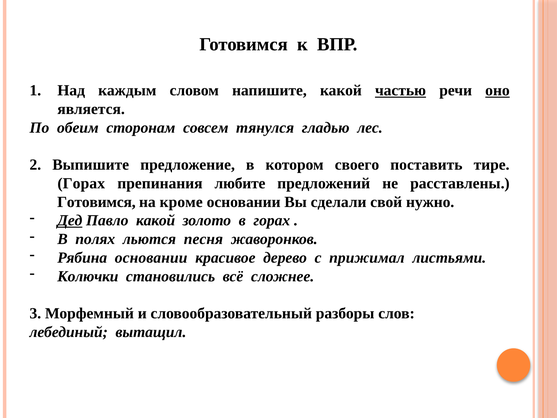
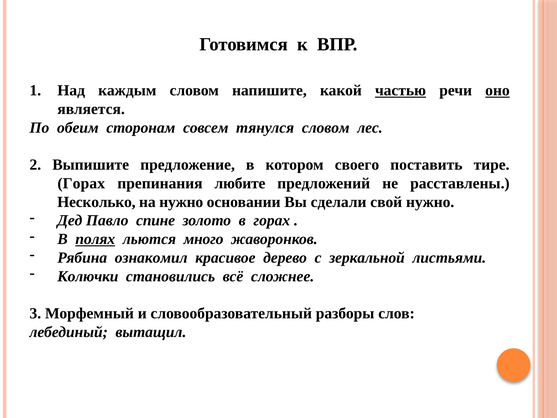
тянулся гладью: гладью -> словом (326, 128)
Готовимся: Готовимся -> Несколько (96, 202)
на кроме: кроме -> нужно (181, 202)
Дед underline: present -> none (70, 220)
Павло какой: какой -> спине (156, 220)
полях underline: none -> present (95, 239)
песня: песня -> много (204, 239)
Рябина основании: основании -> ознакомил (151, 258)
прижимал: прижимал -> зеркальной (367, 258)
